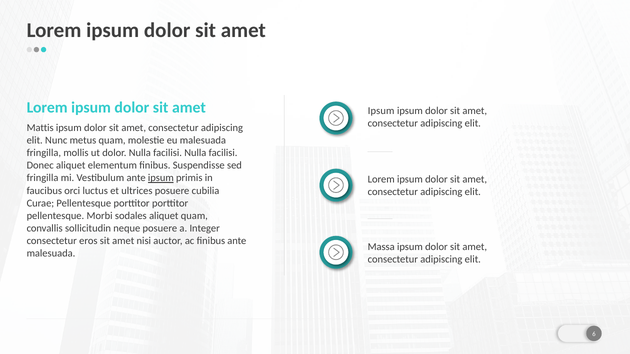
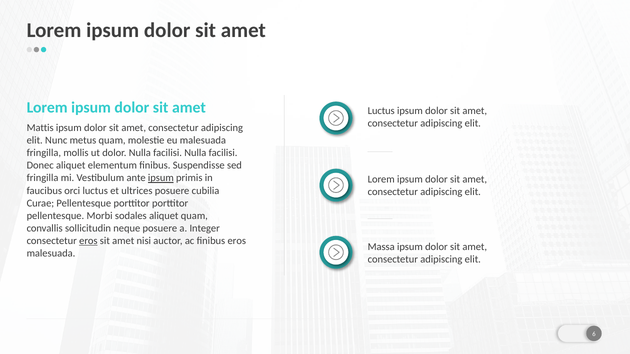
amet Ipsum: Ipsum -> Luctus (381, 111)
eros underline: none -> present (88, 241)
finibus ante: ante -> eros (237, 241)
